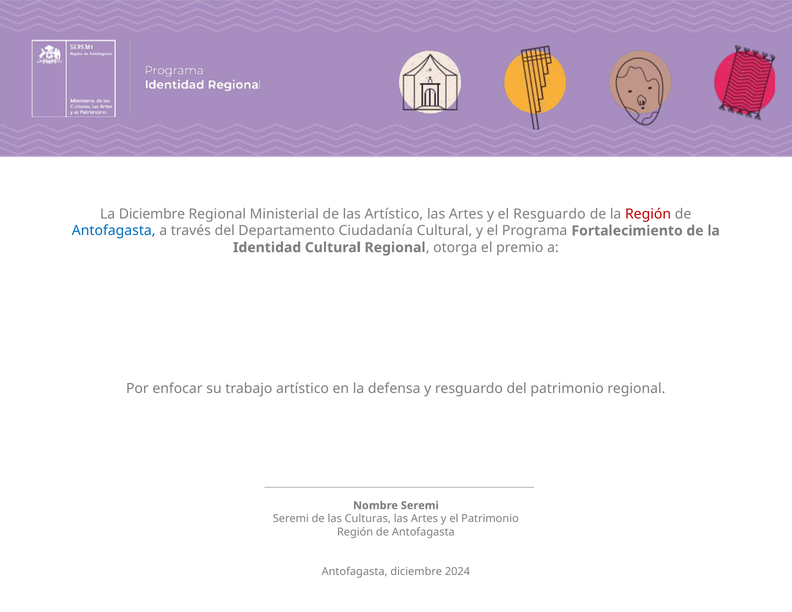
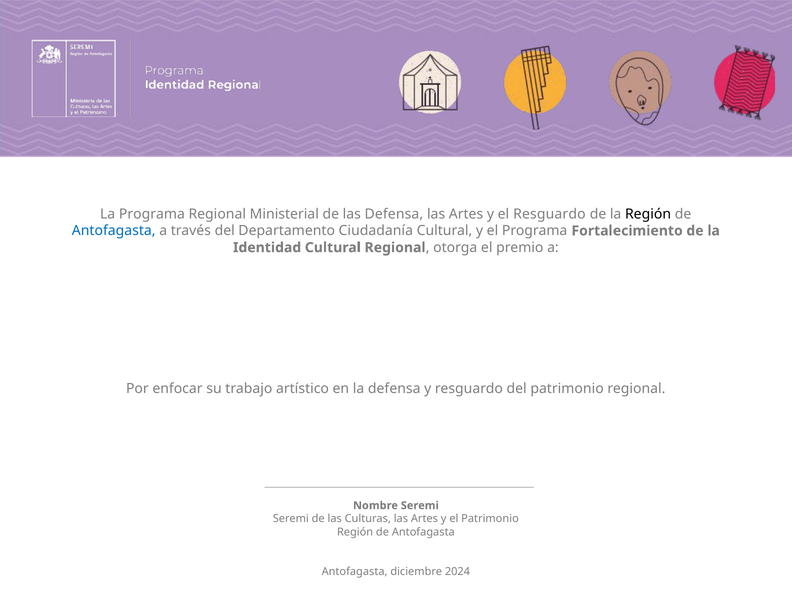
La Diciembre: Diciembre -> Programa (152, 214)
las Artístico: Artístico -> Defensa (394, 214)
Región colour: red -> black (648, 214)
